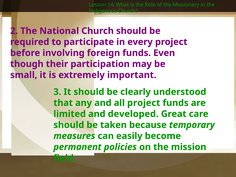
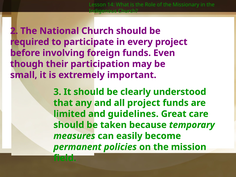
developed: developed -> guidelines (133, 114)
